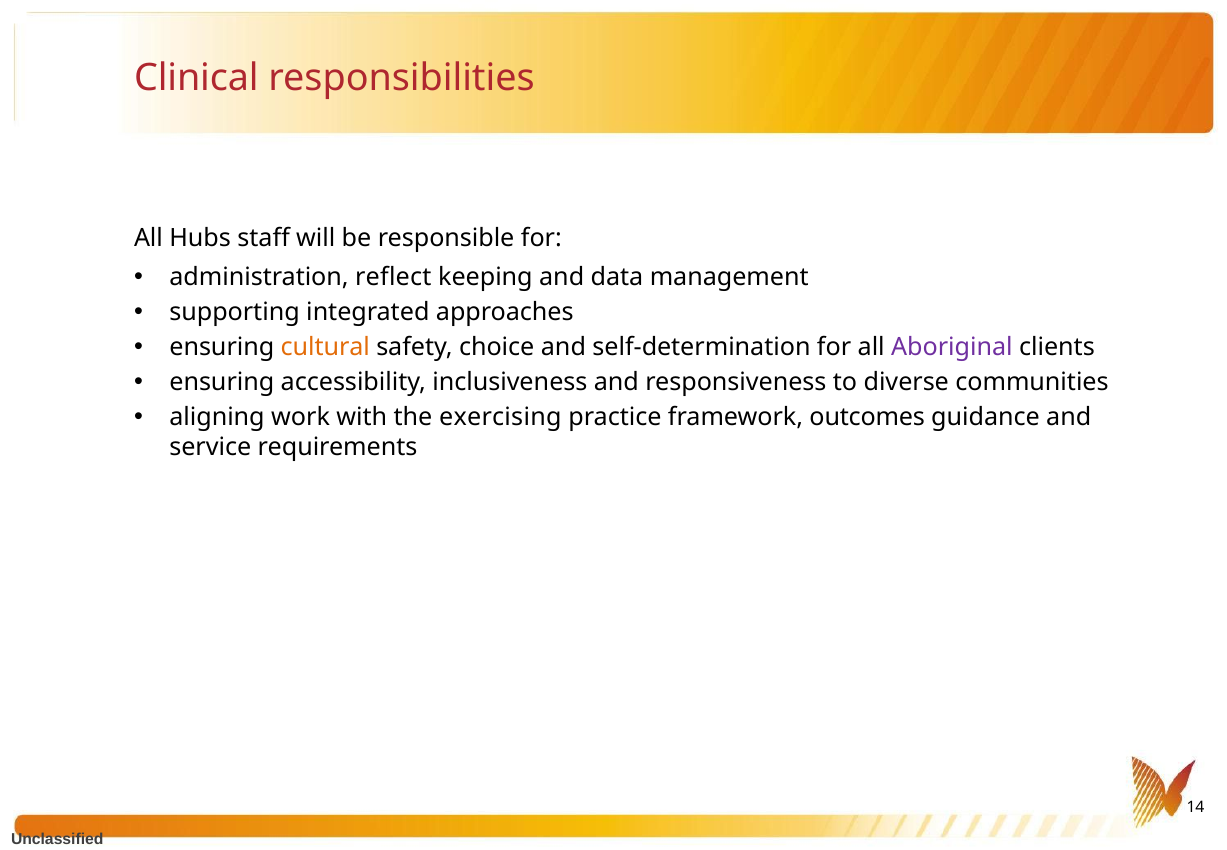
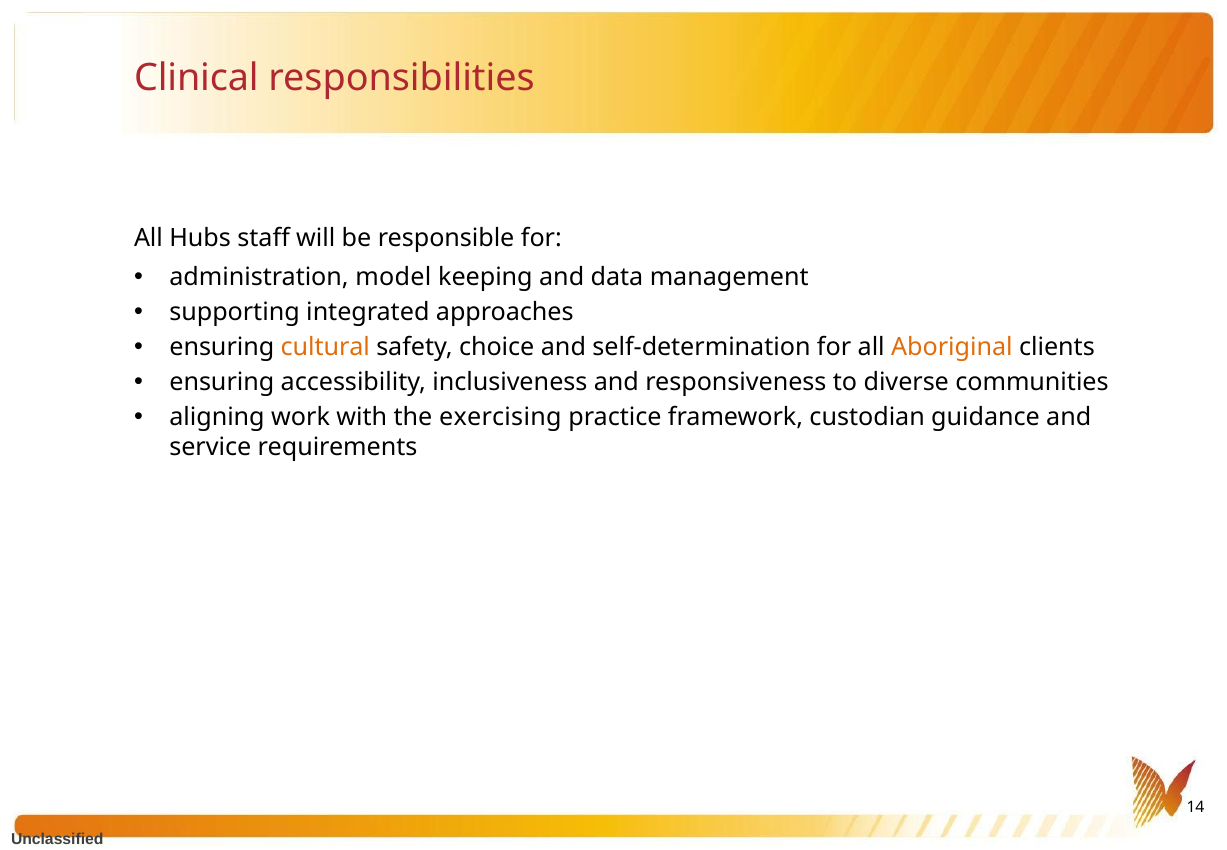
reflect: reflect -> model (393, 277)
Aboriginal colour: purple -> orange (952, 347)
outcomes: outcomes -> custodian (867, 417)
